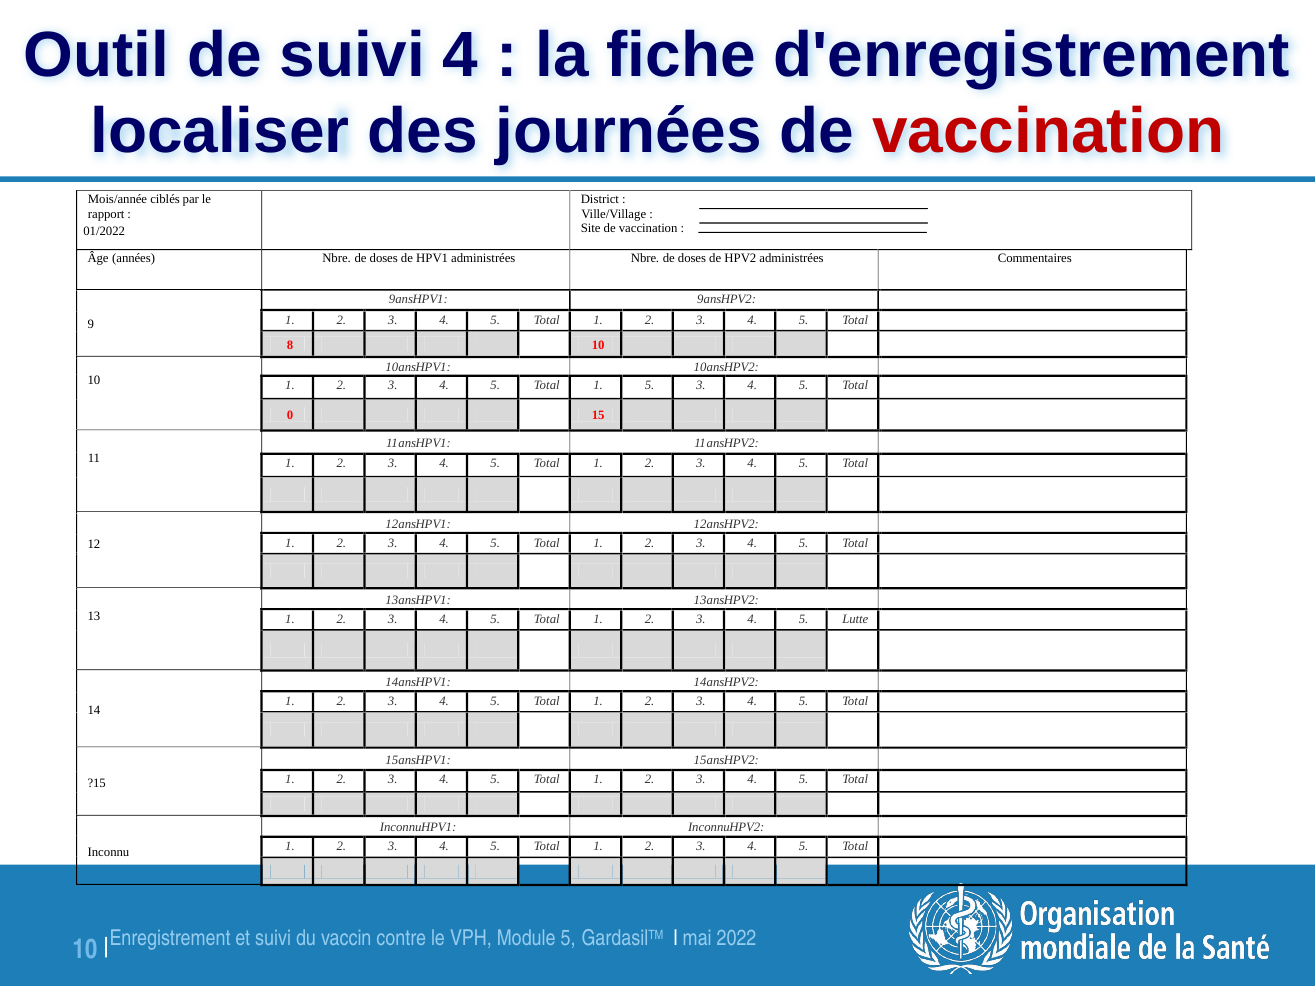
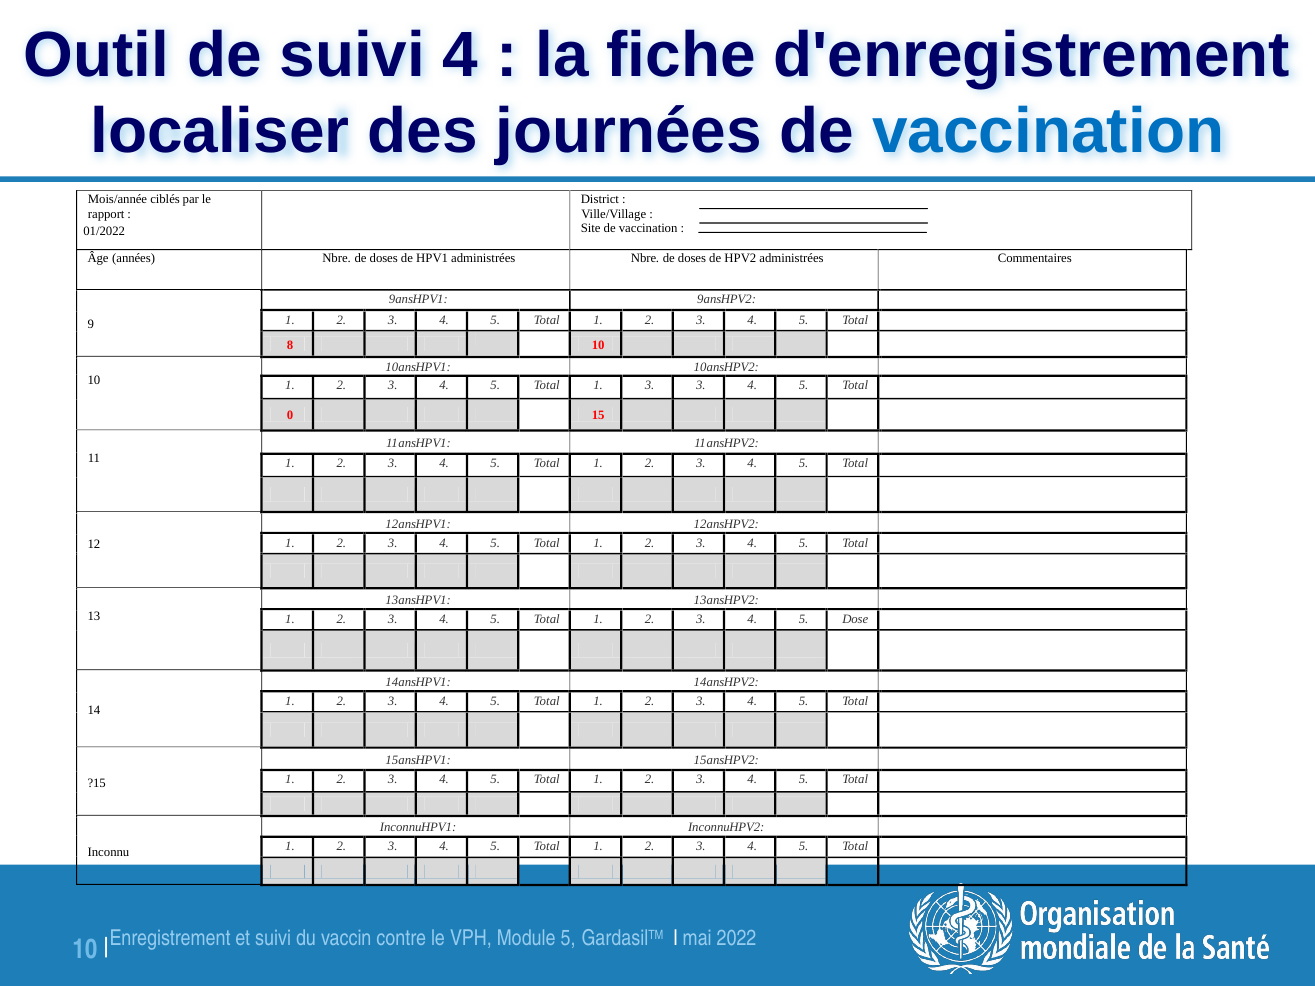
vaccination colour: red -> blue (1048, 132)
1 5: 5 -> 3 (650, 386)
Lutte: Lutte -> Dose (855, 619)
